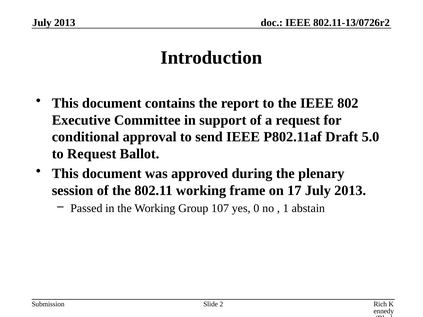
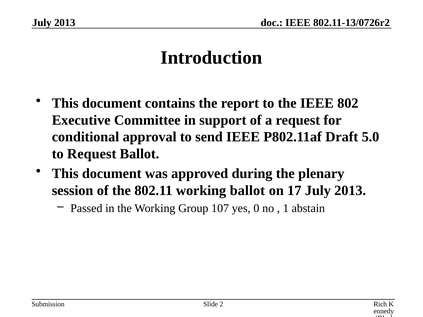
working frame: frame -> ballot (247, 191)
